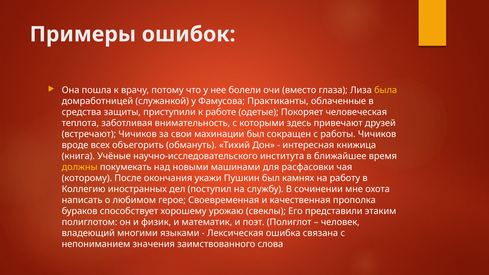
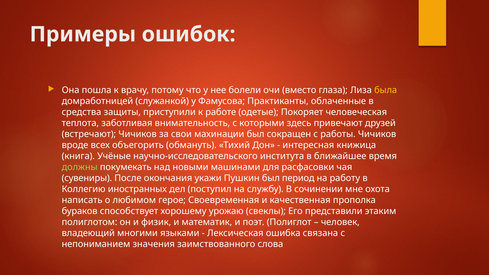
должны colour: yellow -> light green (80, 167)
которому: которому -> сувениры (87, 178)
камнях: камнях -> период (298, 178)
